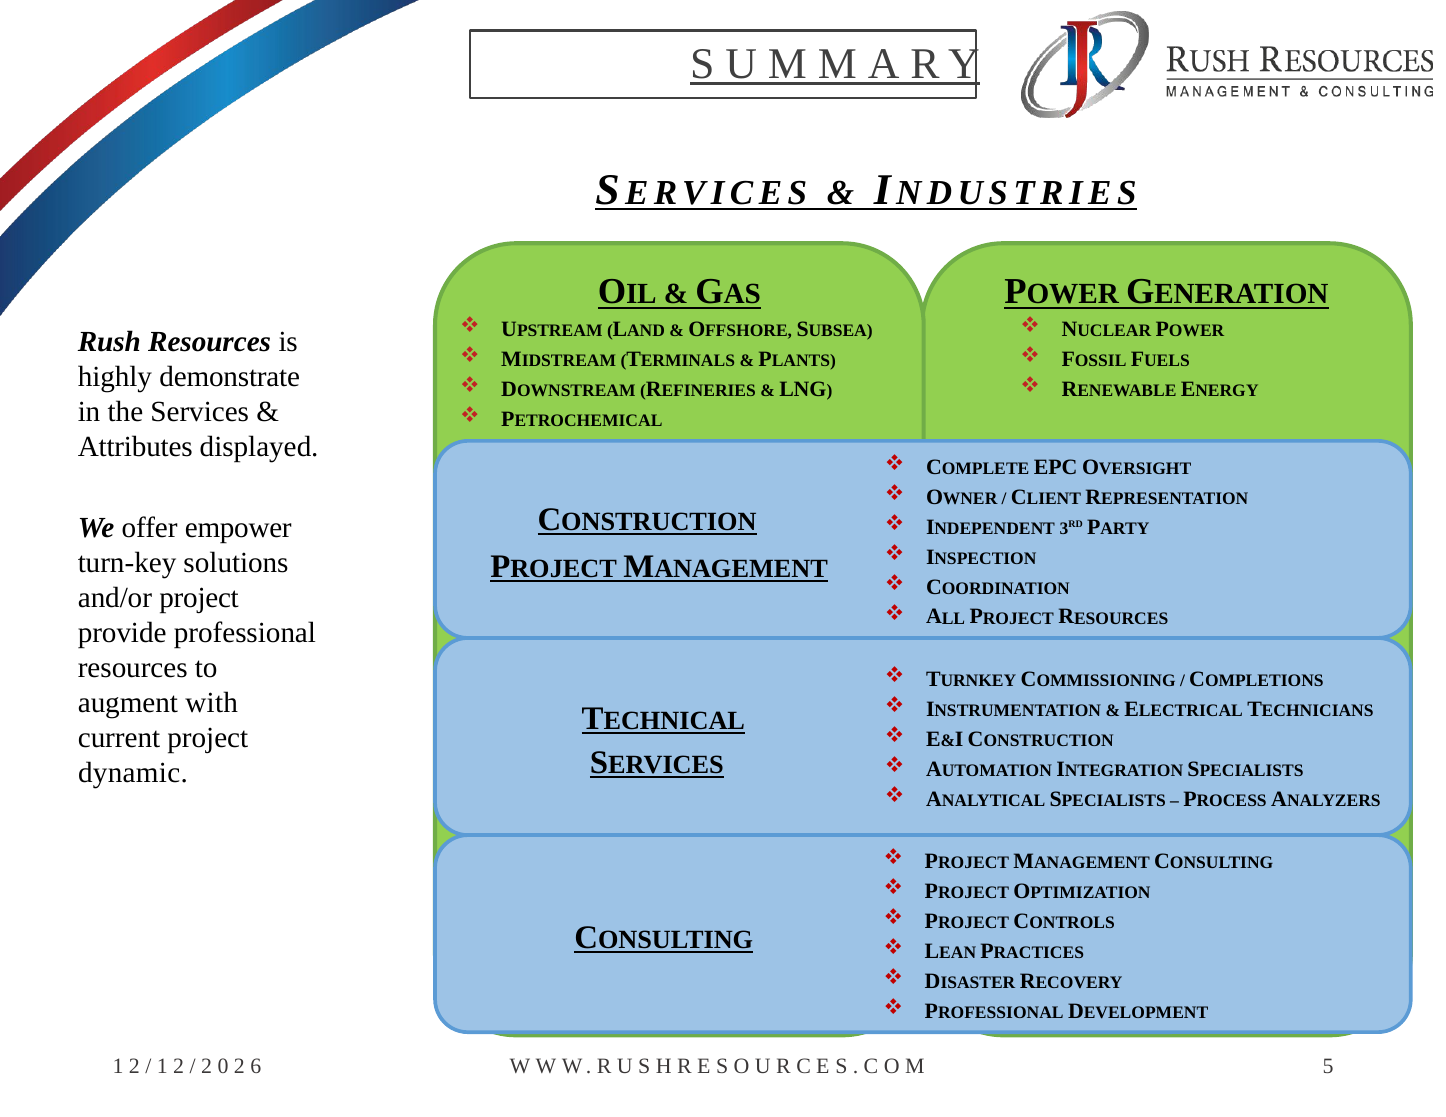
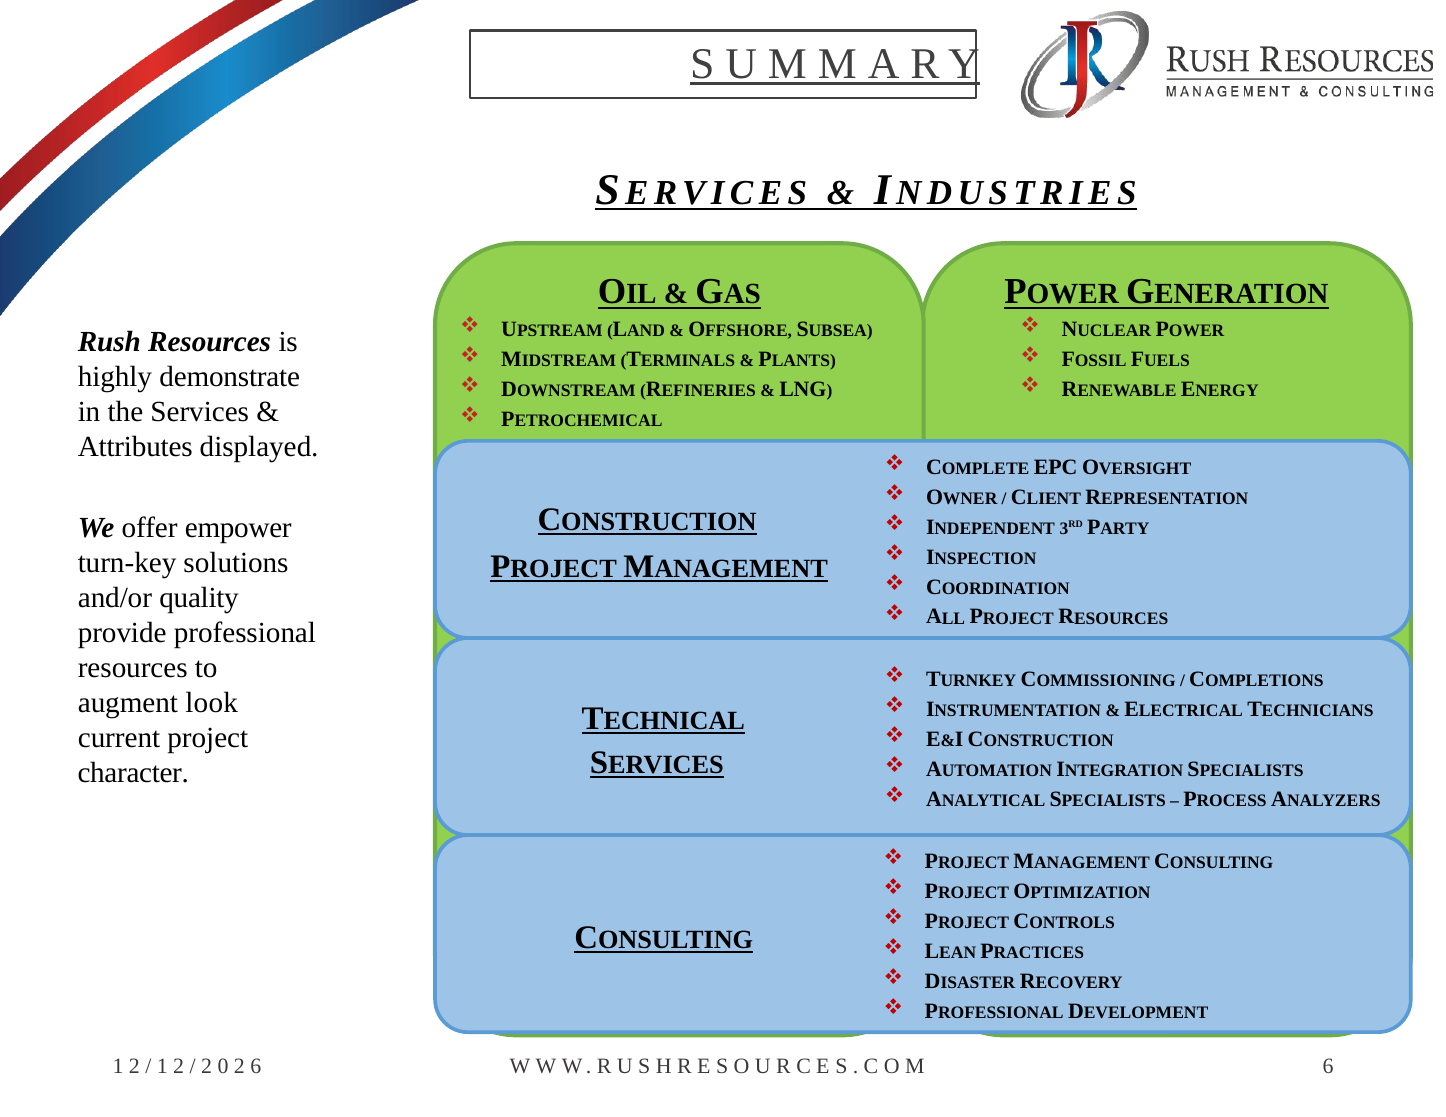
and/or project: project -> quality (199, 598)
with: with -> look (212, 703)
dynamic: dynamic -> character (133, 773)
5: 5 -> 6 (1328, 1067)
